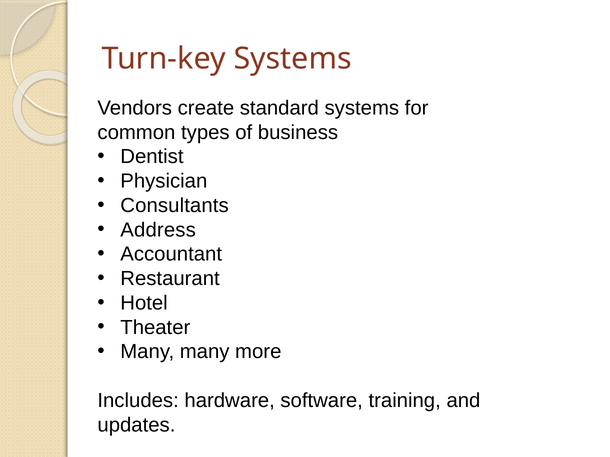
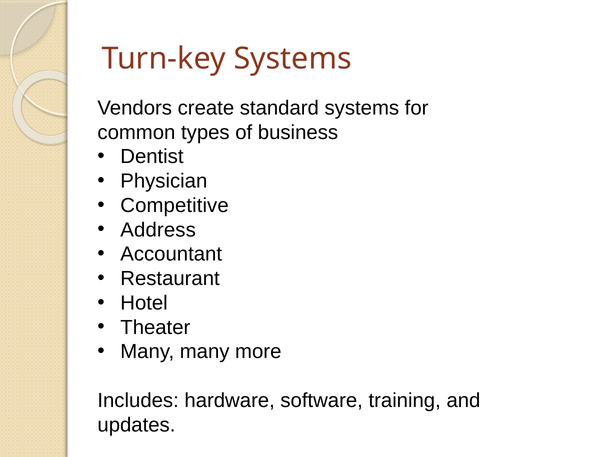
Consultants: Consultants -> Competitive (175, 206)
